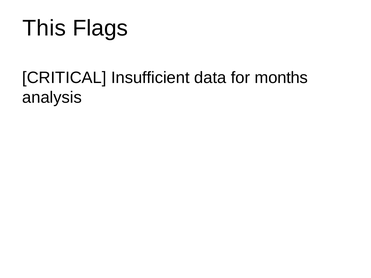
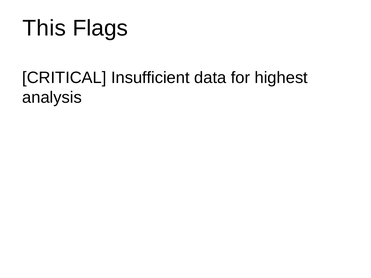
months: months -> highest (281, 78)
